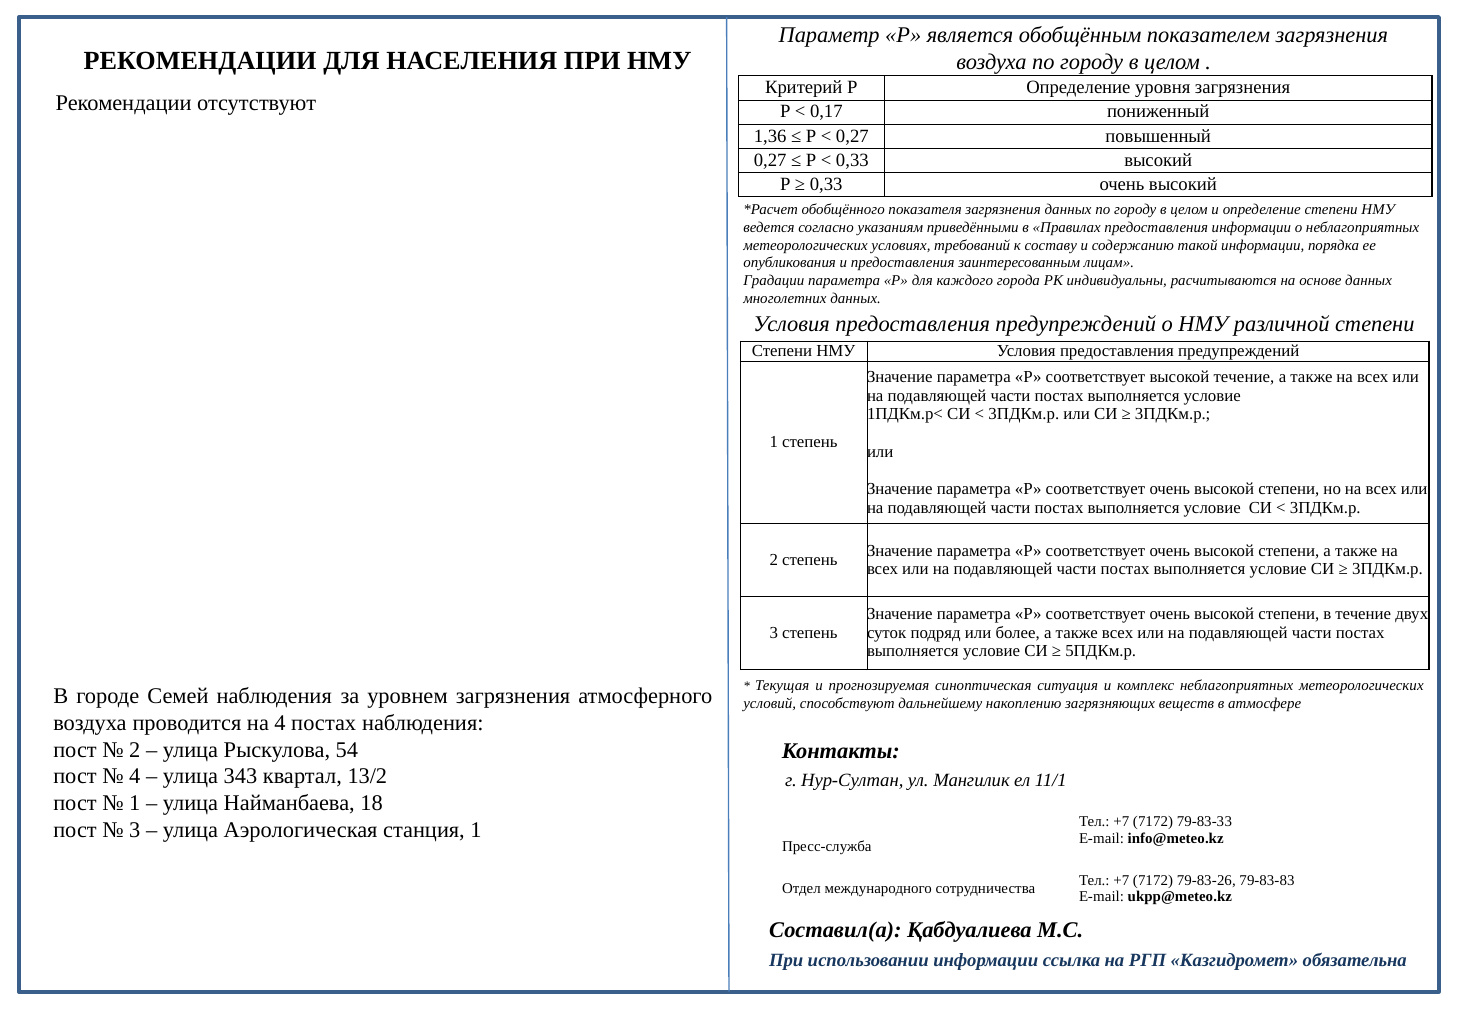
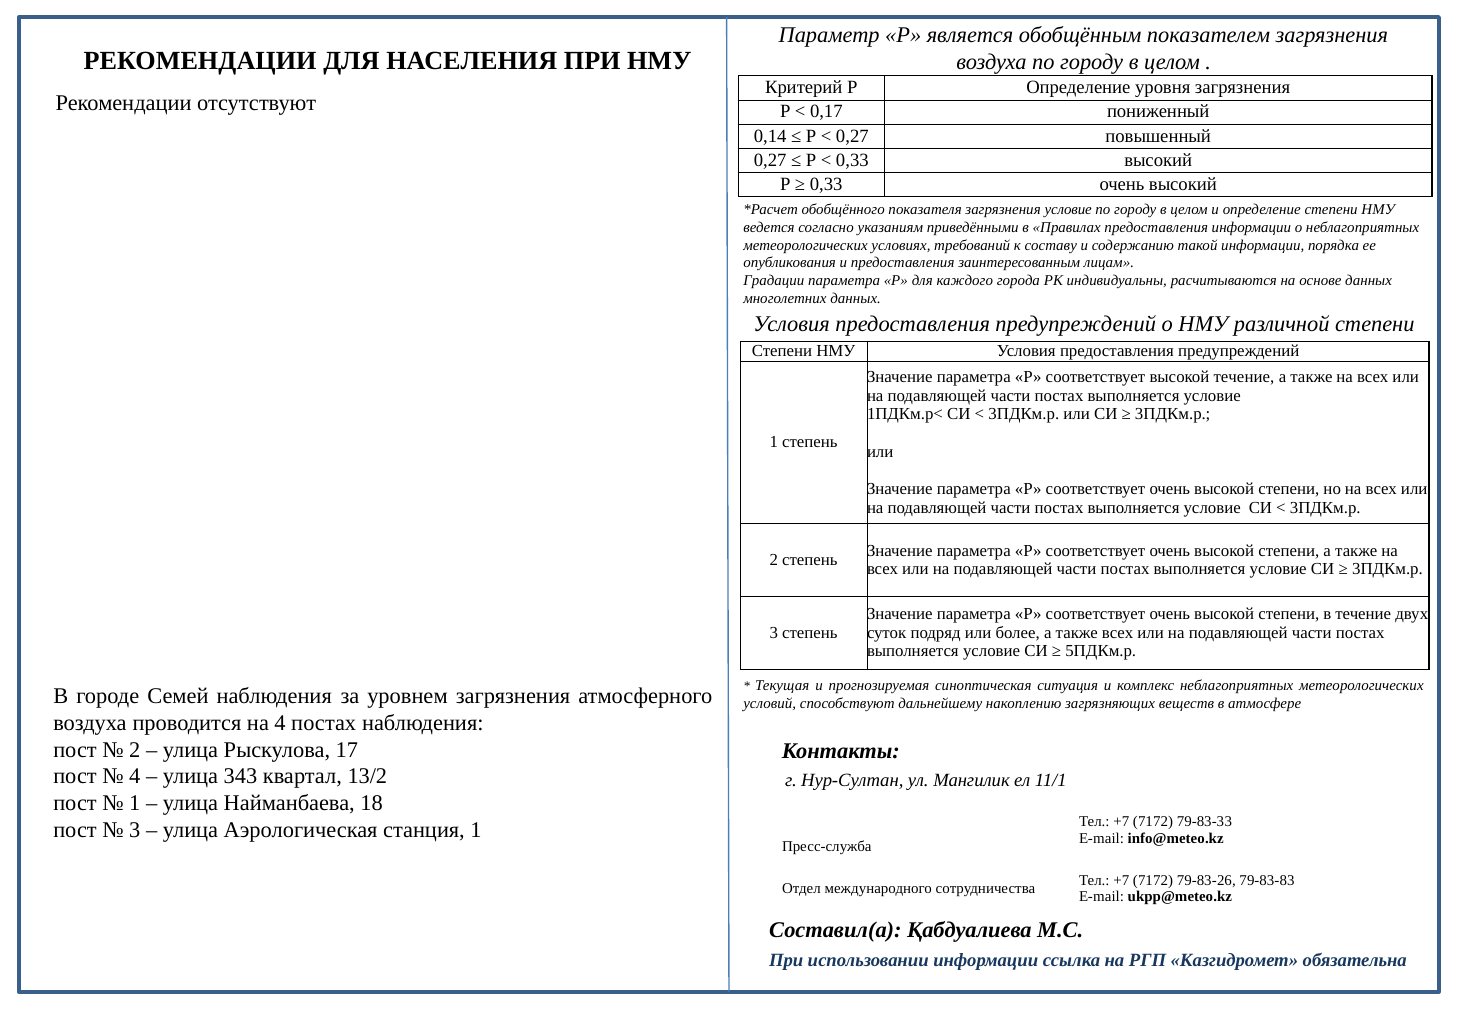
1,36: 1,36 -> 0,14 (770, 136)
загрязнения данных: данных -> условие (1068, 209)
54: 54 -> 17 (347, 750)
